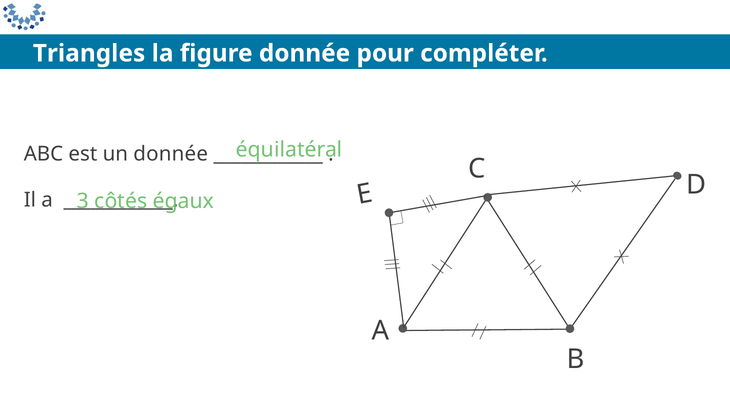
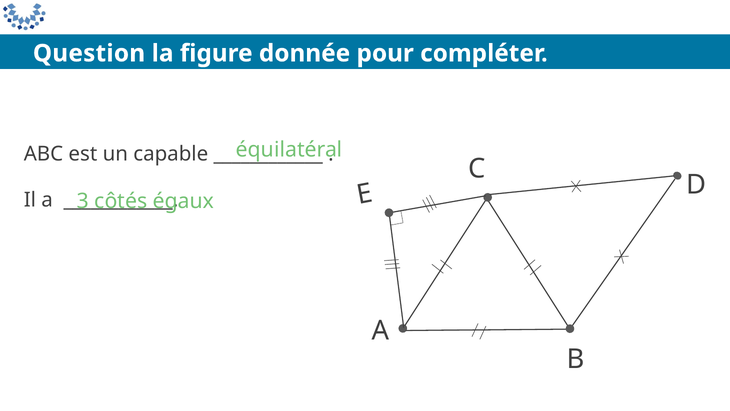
Triangles: Triangles -> Question (89, 53)
un donnée: donnée -> capable (171, 154)
